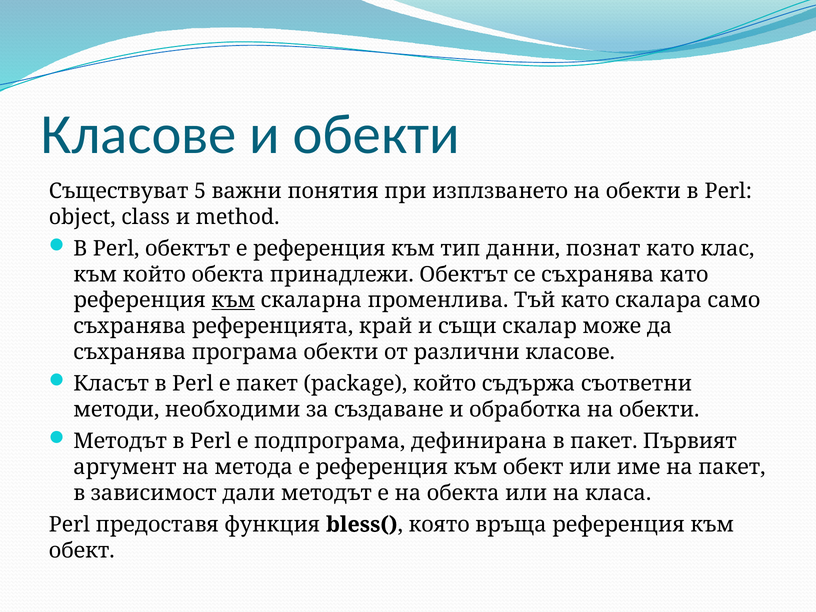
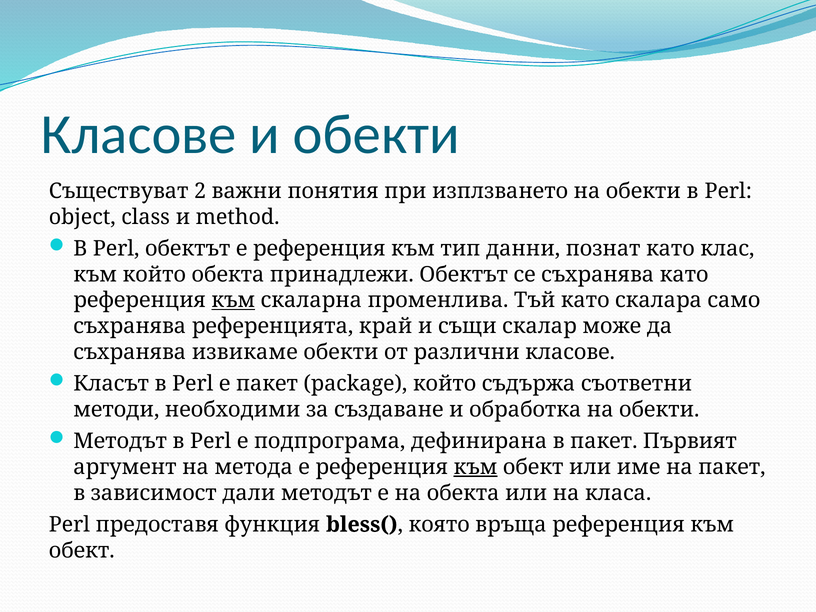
5: 5 -> 2 (200, 191)
програма: програма -> извикаме (245, 352)
към underline: none -> present (476, 467)
